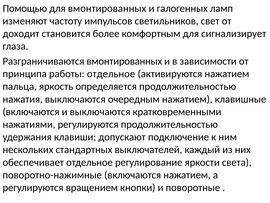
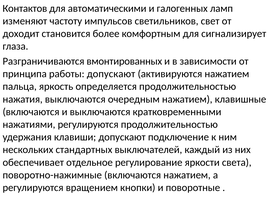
Помощью: Помощью -> Контактов (25, 8)
для вмонтированных: вмонтированных -> автоматическими (107, 8)
работы отдельное: отдельное -> допускают (111, 74)
